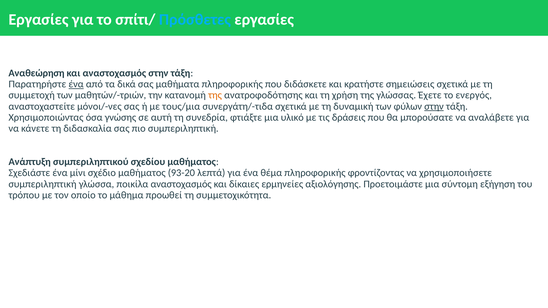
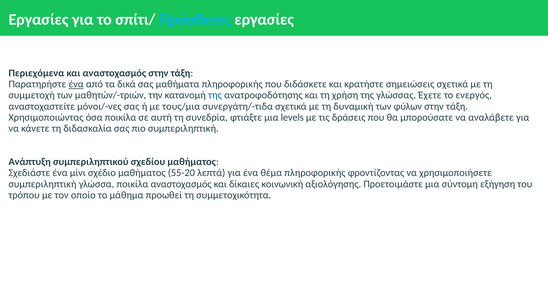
Αναθεώρηση: Αναθεώρηση -> Περιεχόμενα (36, 73)
της colour: orange -> blue (215, 95)
στην underline: present -> none (434, 106)
όσα γνώσης: γνώσης -> ποικίλα (121, 118)
υλικό: υλικό -> levels (292, 118)
93-20: 93-20 -> 55-20 (181, 173)
ερμηνείες: ερμηνείες -> κοινωνική (282, 184)
